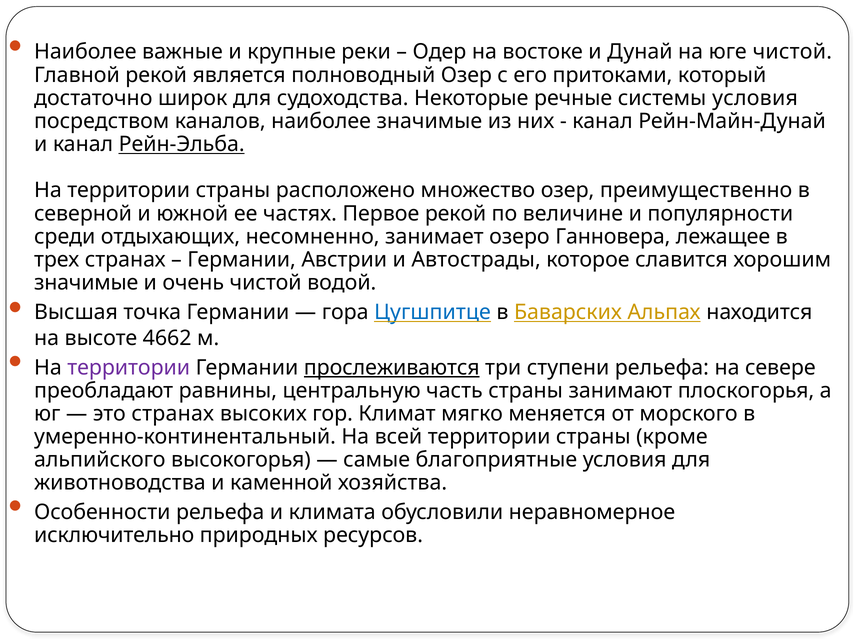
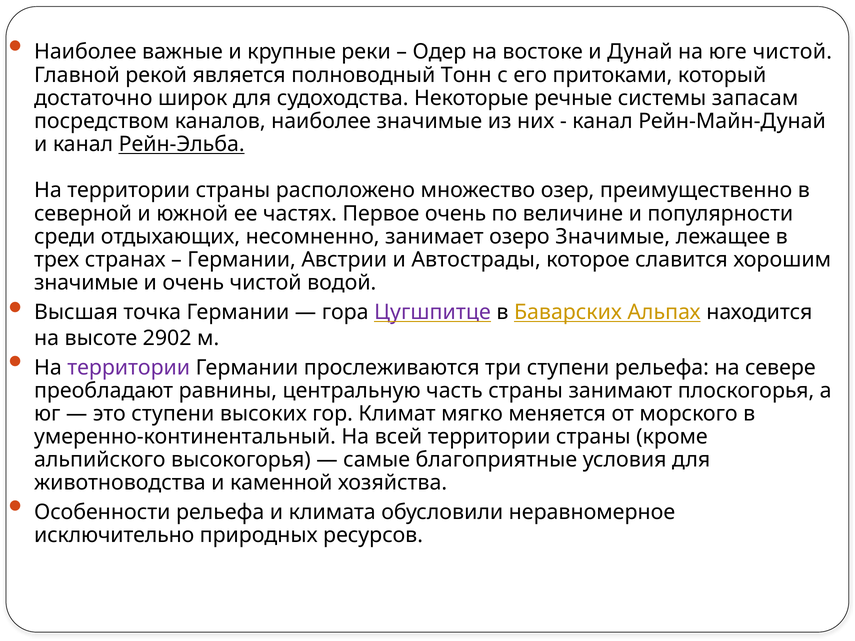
полноводный Озер: Озер -> Тонн (466, 75)
системы условия: условия -> запасам (755, 98)
Первое рекой: рекой -> очень (456, 214)
озеро Ганновера: Ганновера -> Значимые (613, 237)
Цугшпитце colour: blue -> purple (433, 312)
4662: 4662 -> 2902 (167, 338)
прослеживаются underline: present -> none (392, 368)
это странах: странах -> ступени (173, 414)
